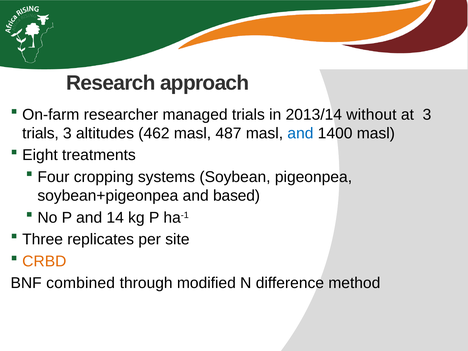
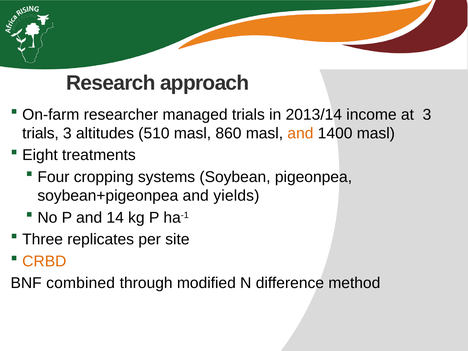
without: without -> income (371, 115)
462: 462 -> 510 (154, 133)
487: 487 -> 860 (228, 133)
and colour: blue -> orange (300, 133)
based: based -> yields (236, 196)
